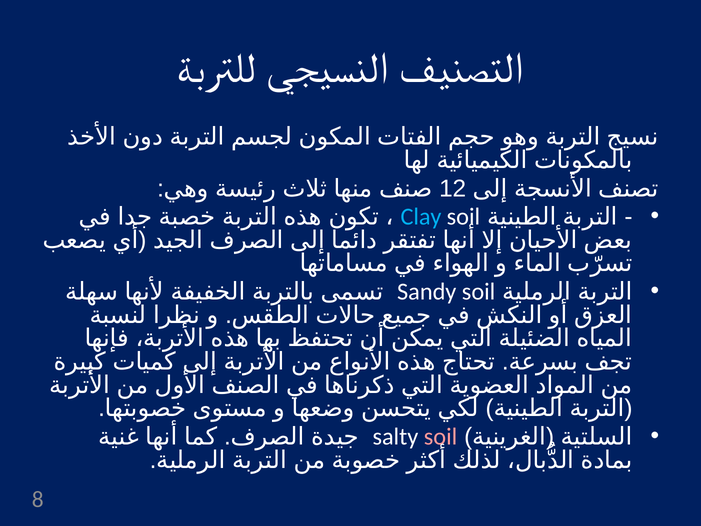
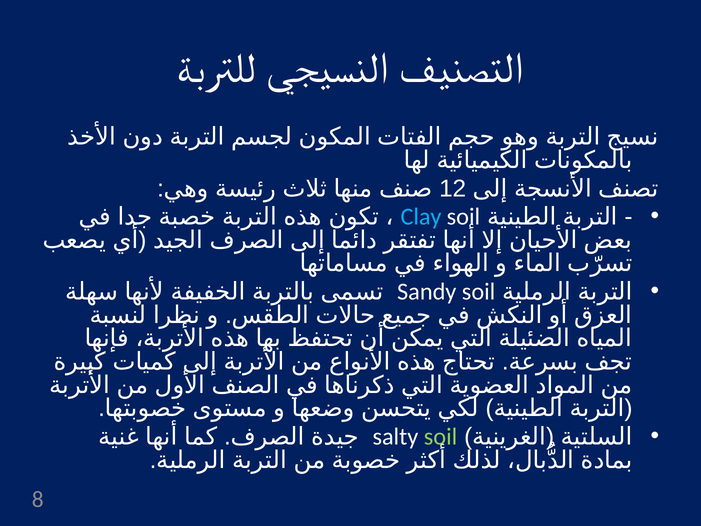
soil colour: pink -> light green (441, 436)
